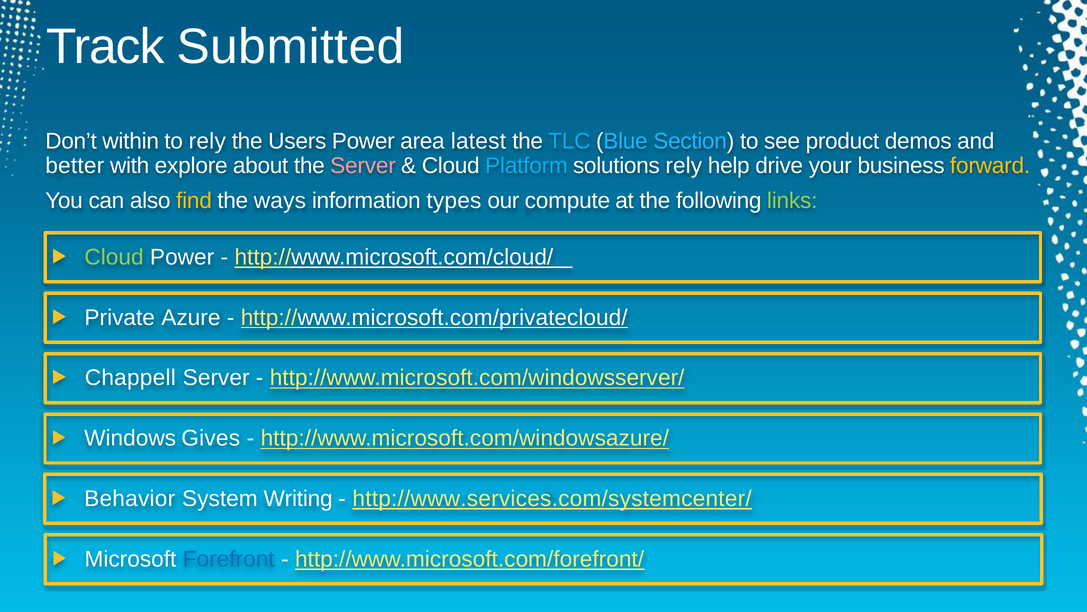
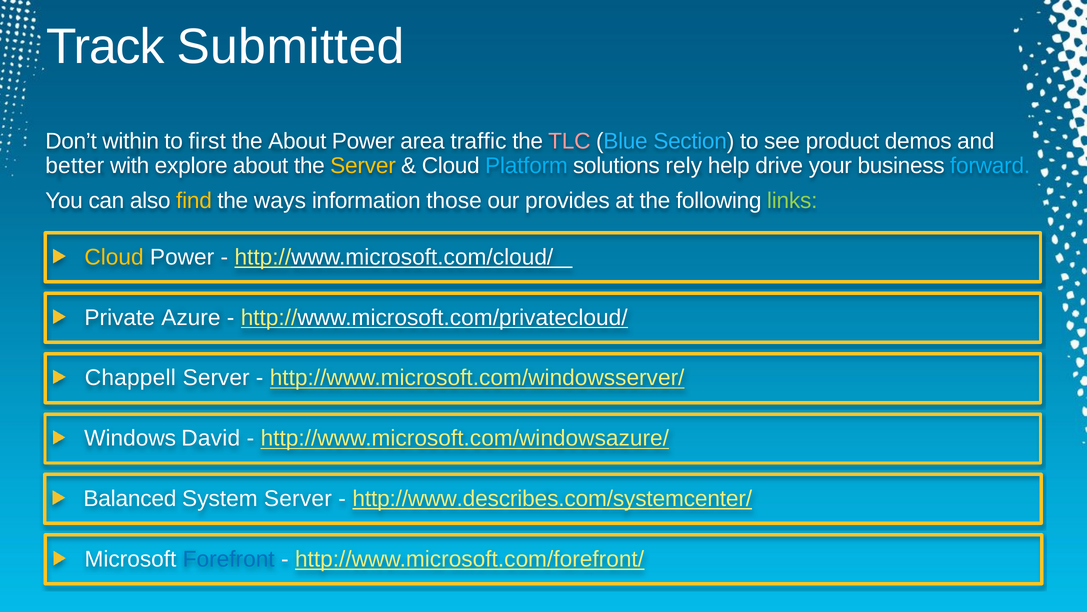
to rely: rely -> first (207, 141)
the Users: Users -> About (297, 141)
latest: latest -> traffic (478, 141)
TLC colour: light blue -> pink (569, 141)
Server colour: pink -> yellow (363, 166)
forward colour: yellow -> light blue (990, 166)
types: types -> those (454, 201)
compute: compute -> provides (567, 201)
Cloud colour: light green -> yellow (114, 257)
Gives: Gives -> David (211, 438)
Behavior: Behavior -> Balanced (130, 498)
System Writing: Writing -> Server (298, 498)
http://www.services.com/systemcenter/: http://www.services.com/systemcenter/ -> http://www.describes.com/systemcenter/ (552, 498)
